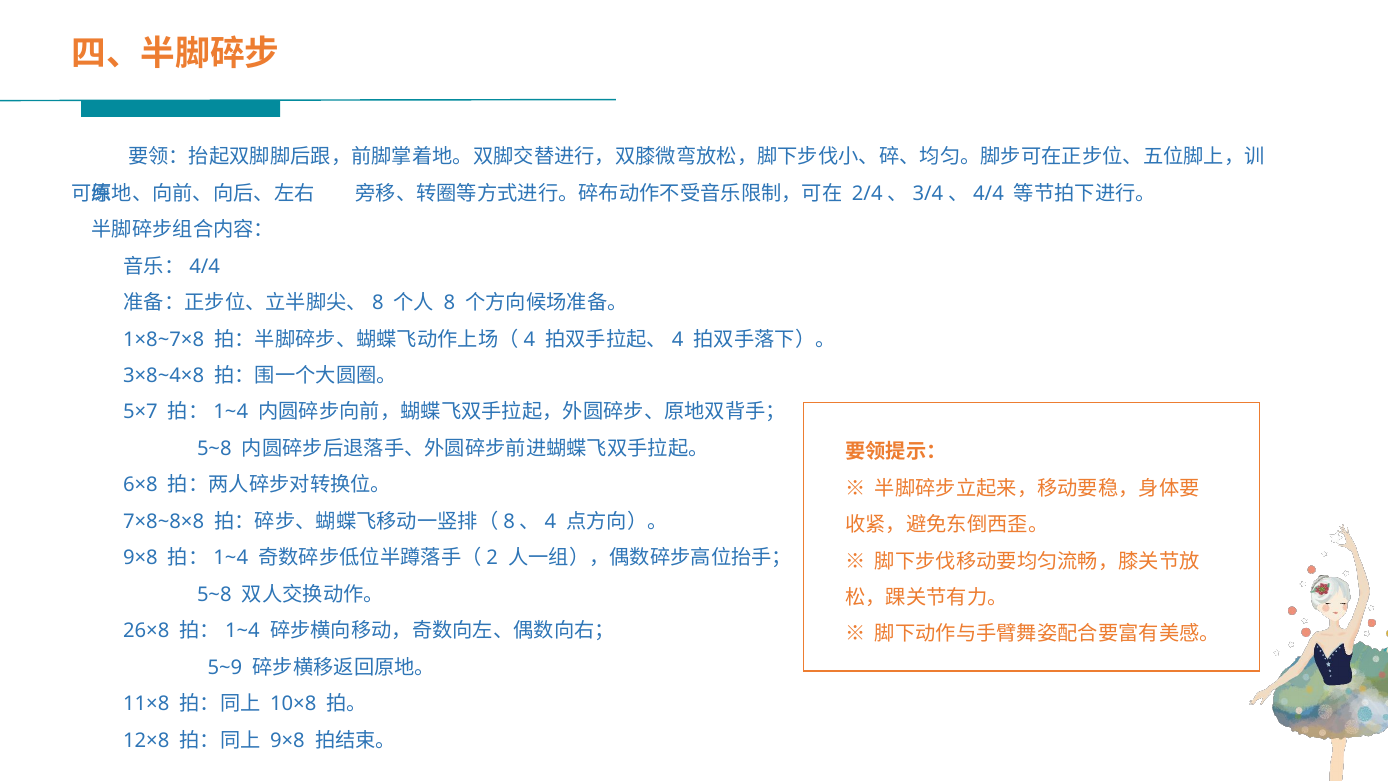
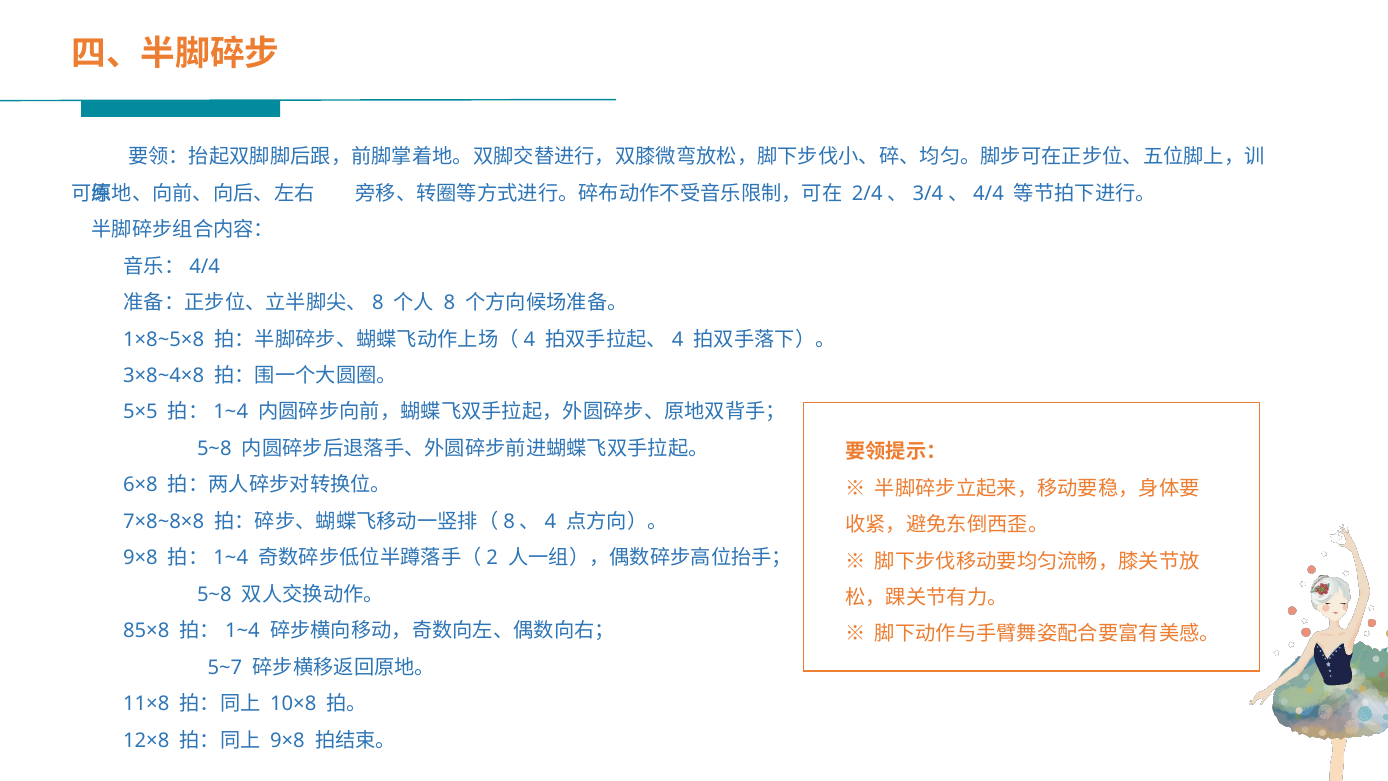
1×8~7×8: 1×8~7×8 -> 1×8~5×8 (164, 339)
5×7: 5×7 -> 5×5 (140, 412)
26×8: 26×8 -> 85×8 (146, 631)
5~9: 5~9 -> 5~7 (225, 667)
